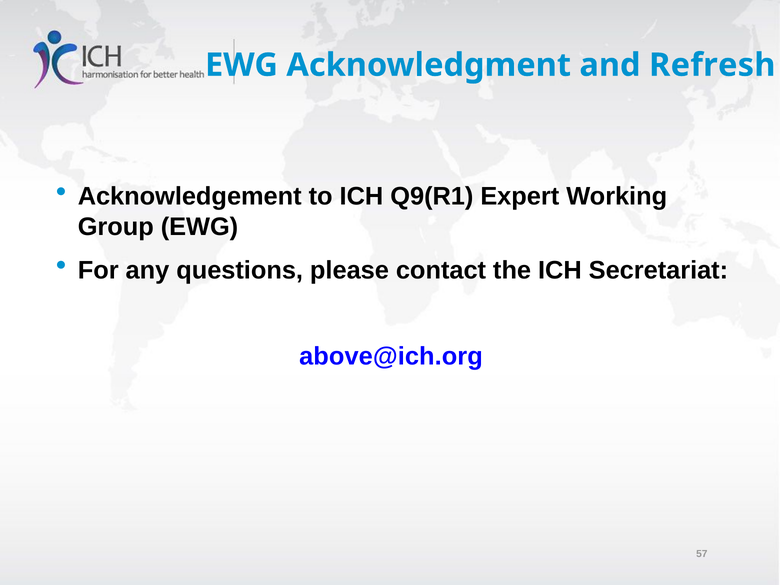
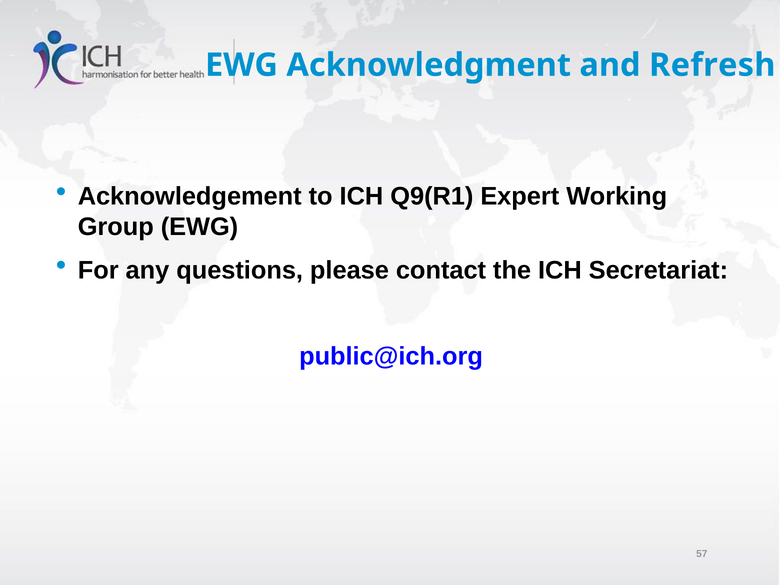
above@ich.org: above@ich.org -> public@ich.org (391, 357)
